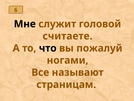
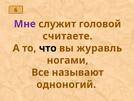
Мне colour: black -> purple (25, 24)
пожалуй: пожалуй -> журавль (99, 48)
страницам: страницам -> одноногий (66, 84)
